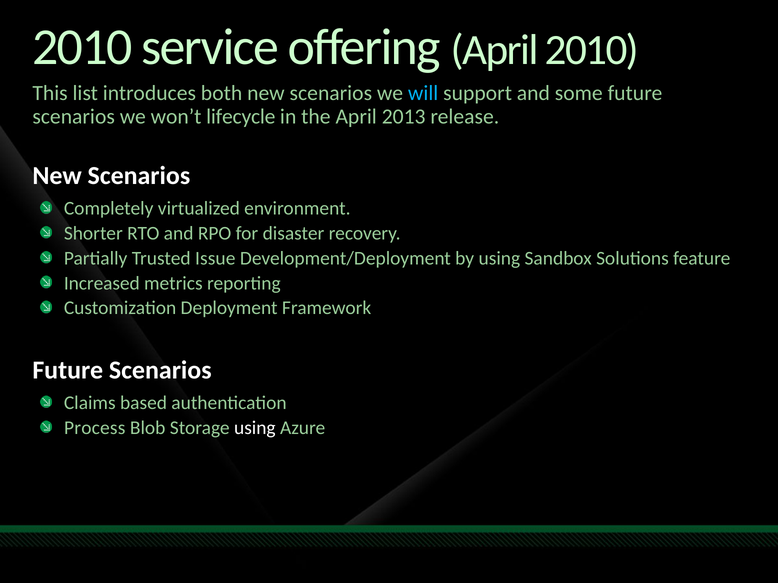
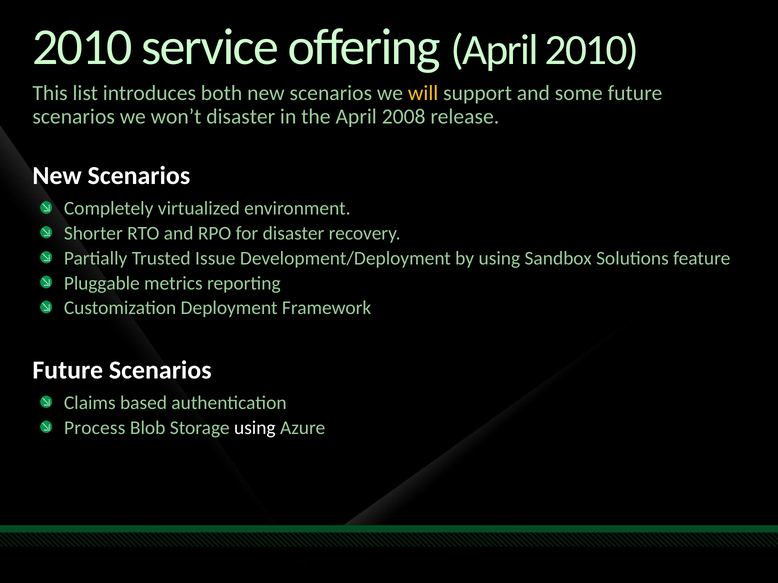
will colour: light blue -> yellow (423, 93)
won’t lifecycle: lifecycle -> disaster (241, 117)
2013: 2013 -> 2008 (404, 117)
Increased: Increased -> Pluggable (102, 283)
